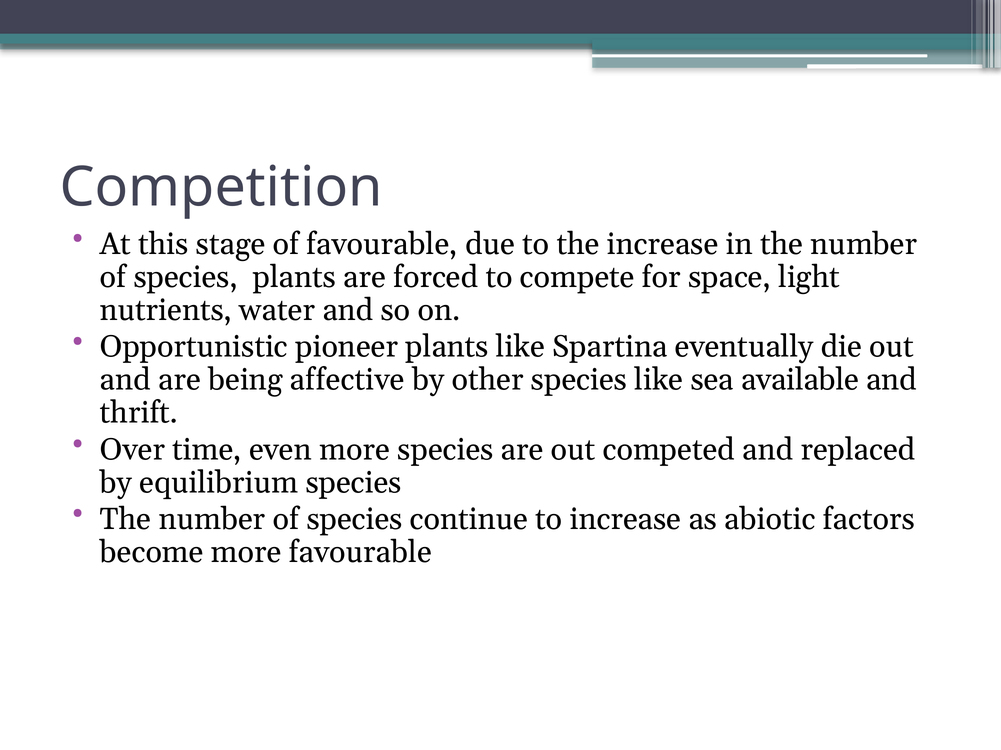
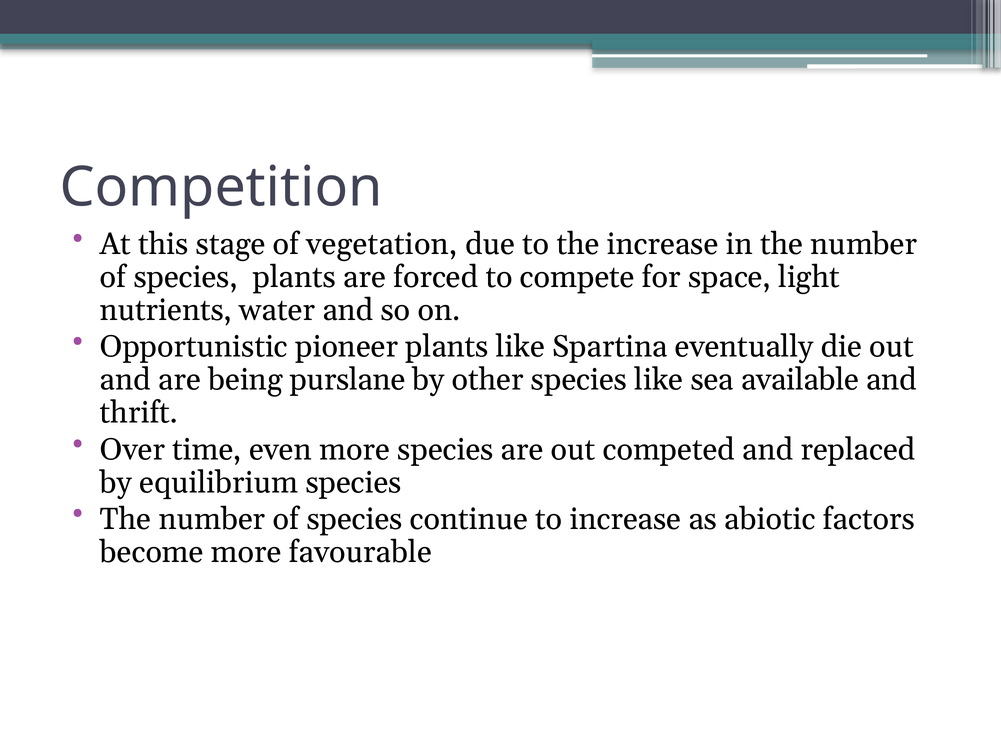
of favourable: favourable -> vegetation (382, 244)
affective: affective -> purslane (348, 380)
